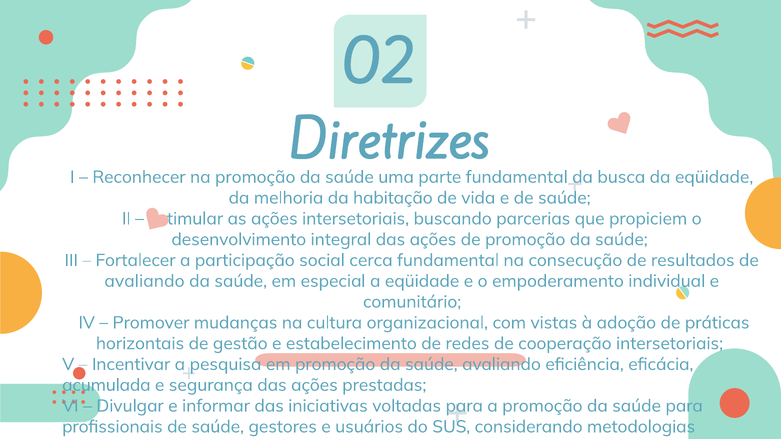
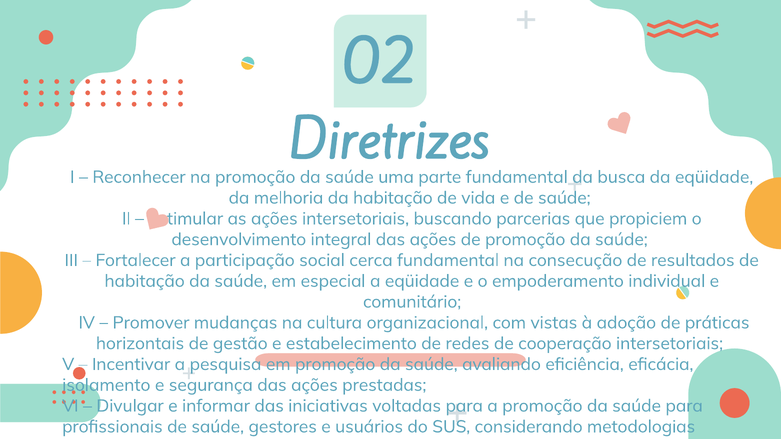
avaliando: avaliando -> habitação (145, 281)
acumulada: acumulada -> isolamento (106, 385)
